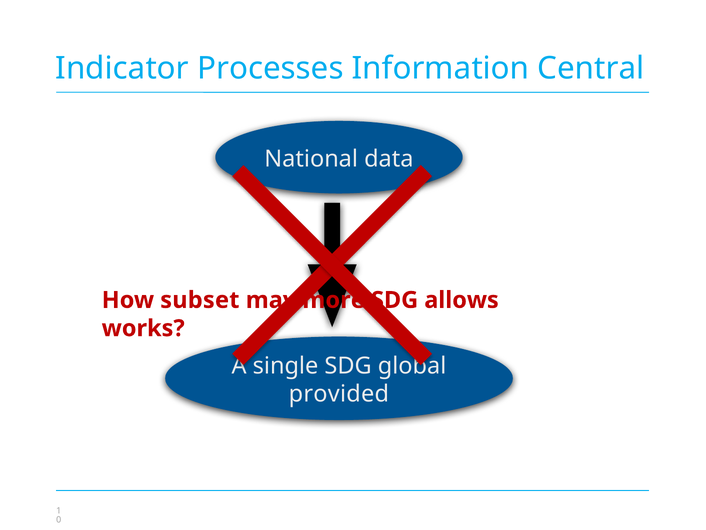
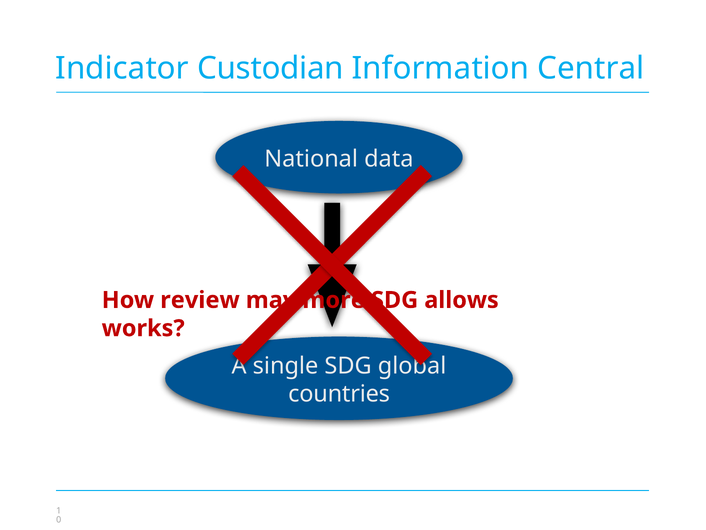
Processes: Processes -> Custodian (270, 68)
subset: subset -> review (200, 300)
provided: provided -> countries (339, 394)
